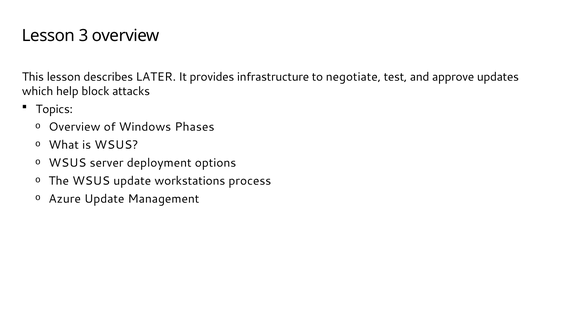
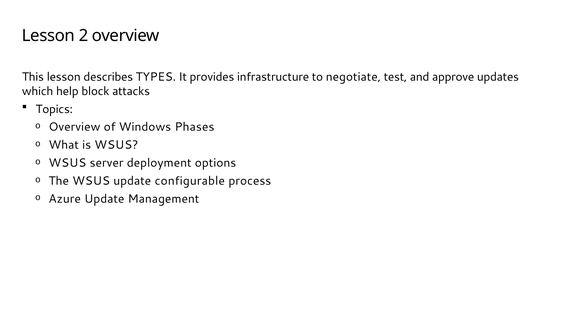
3: 3 -> 2 (83, 36)
LATER: LATER -> TYPES (156, 77)
workstations: workstations -> configurable (190, 181)
